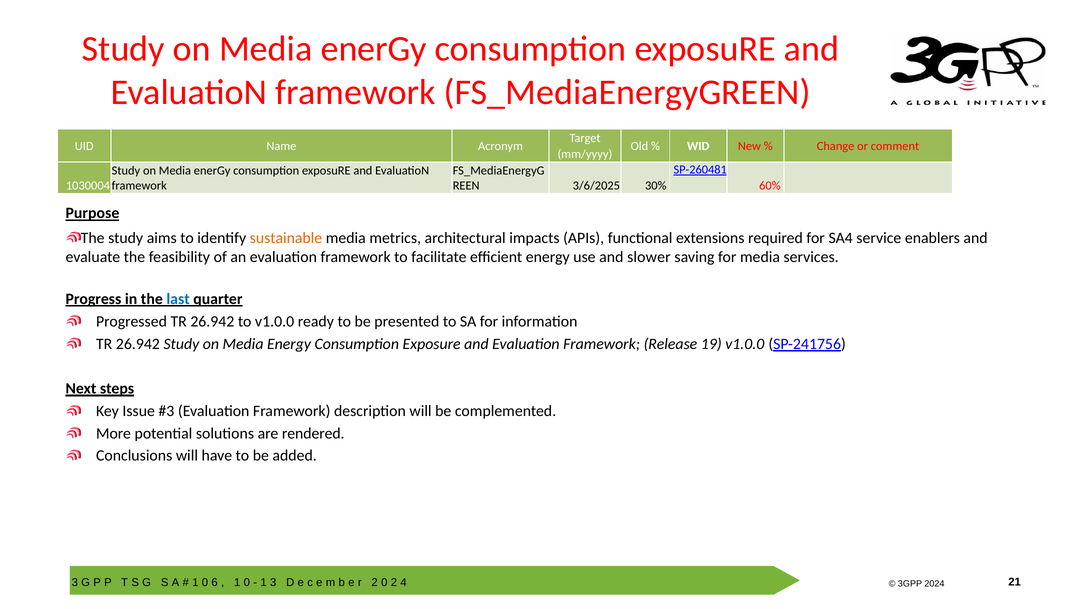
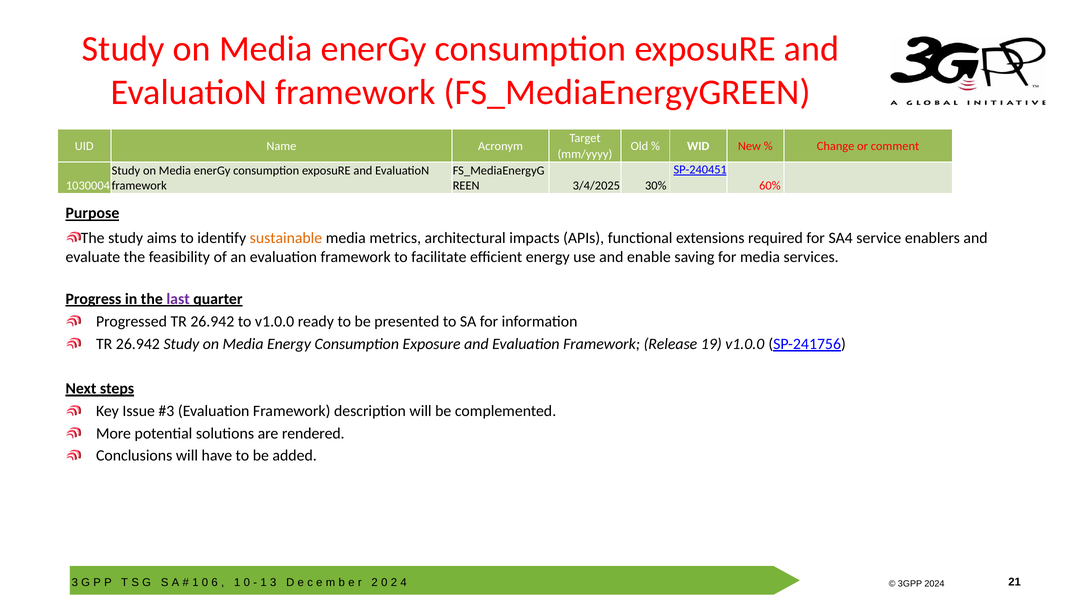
SP-260481: SP-260481 -> SP-240451 (700, 170)
3/6/2025: 3/6/2025 -> 3/4/2025 (596, 186)
slower: slower -> enable (649, 257)
last colour: blue -> purple (178, 299)
